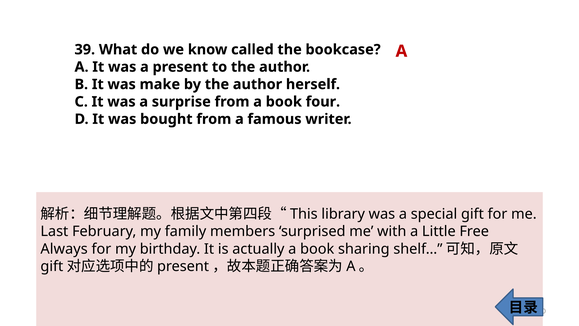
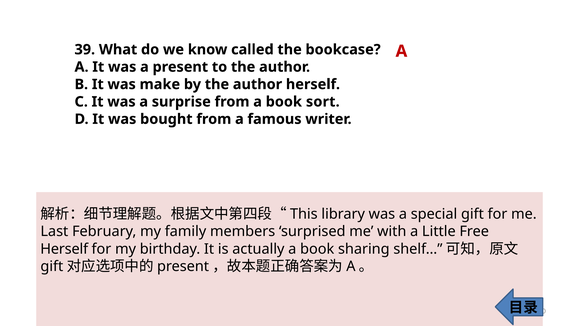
four: four -> sort (323, 102)
Always: Always -> Herself (64, 249)
